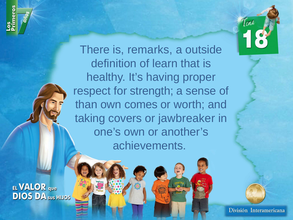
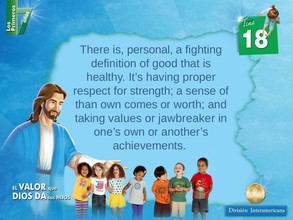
remarks: remarks -> personal (150, 50)
outside: outside -> fighting (204, 50)
learn: learn -> good (165, 63)
covers: covers -> values (125, 118)
